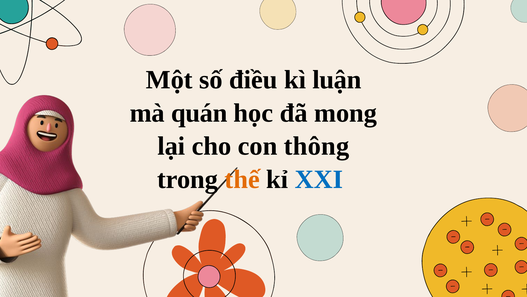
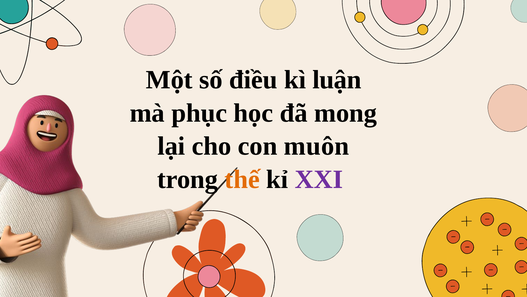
quán: quán -> phục (199, 113)
thông: thông -> muôn (317, 146)
XXI colour: blue -> purple (319, 179)
